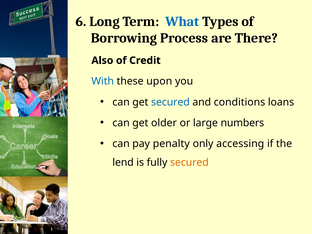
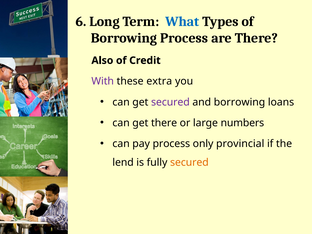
With colour: blue -> purple (103, 81)
upon: upon -> extra (159, 81)
secured colour: blue -> purple (170, 102)
and conditions: conditions -> borrowing (239, 102)
get older: older -> there (164, 123)
pay penalty: penalty -> process (171, 144)
accessing: accessing -> provincial (240, 144)
